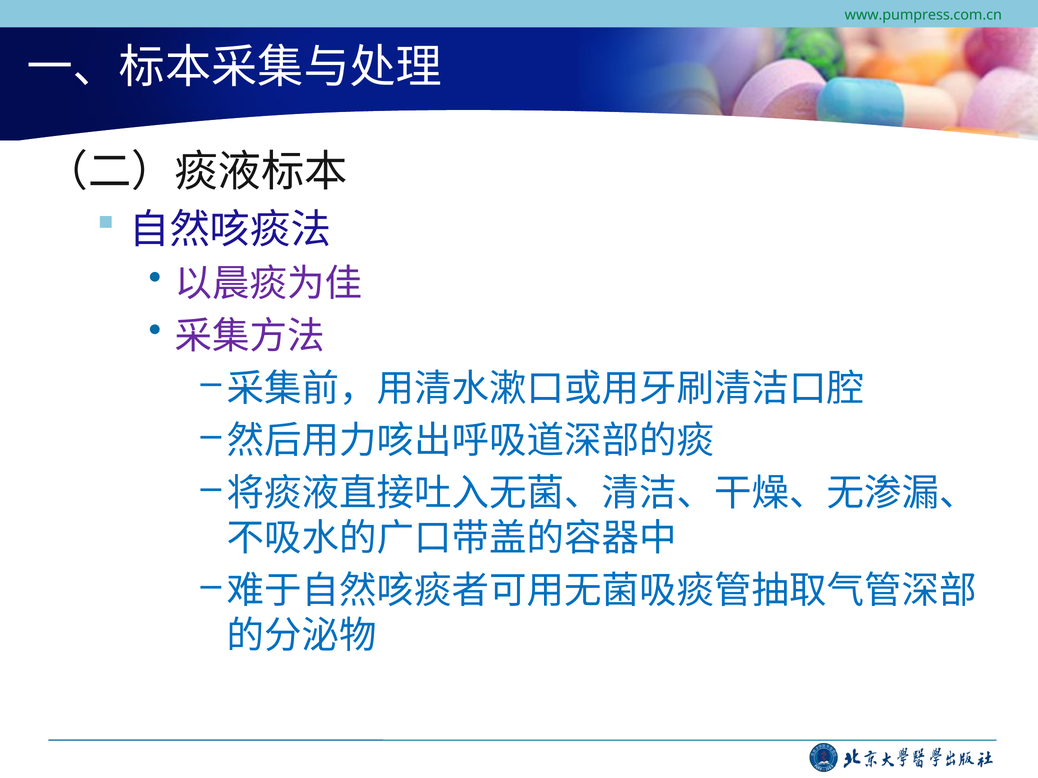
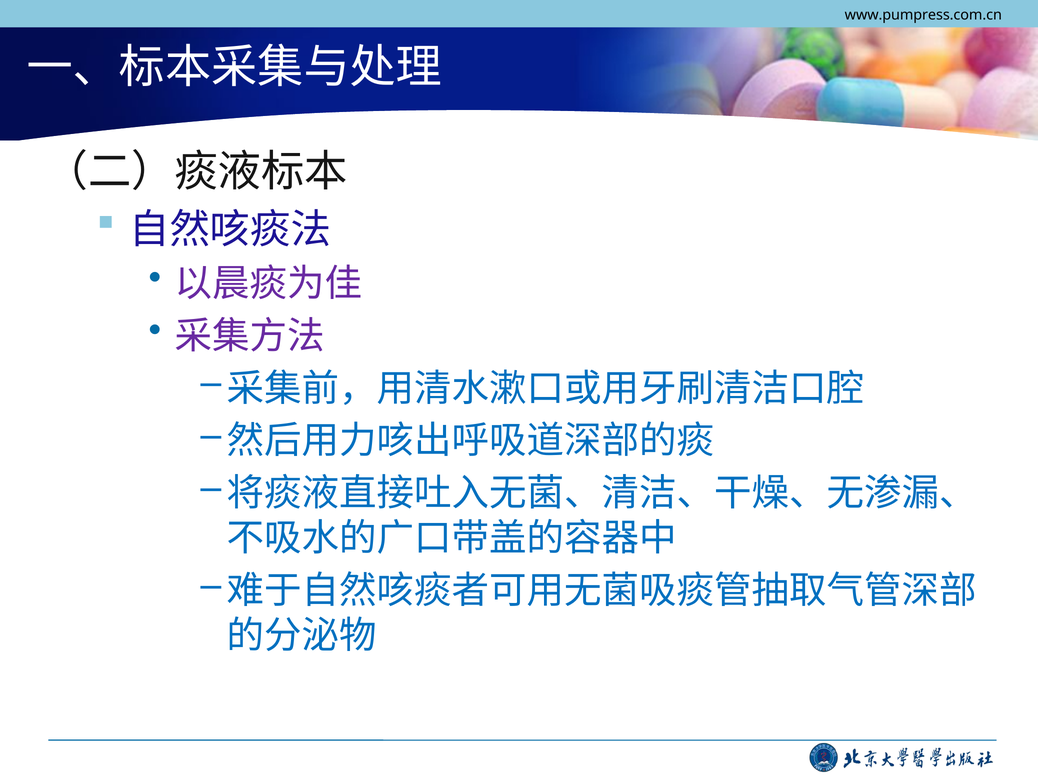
www.pumpress.com.cn colour: green -> black (923, 15)
